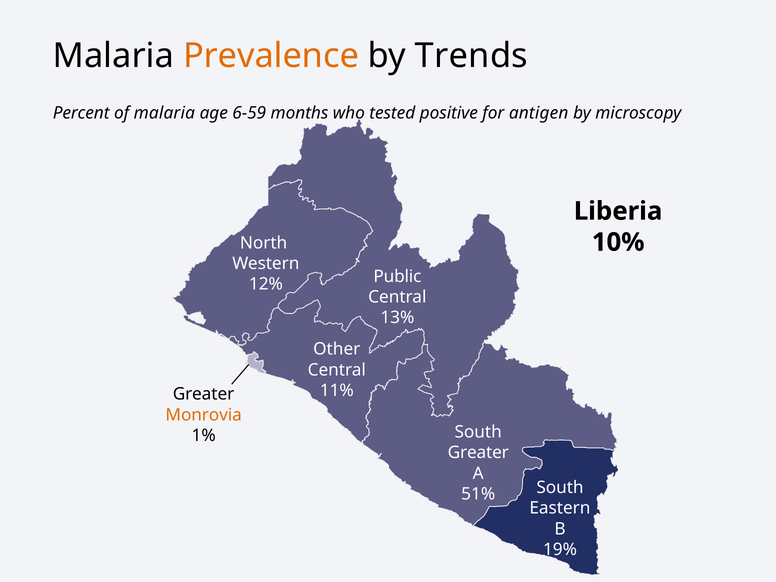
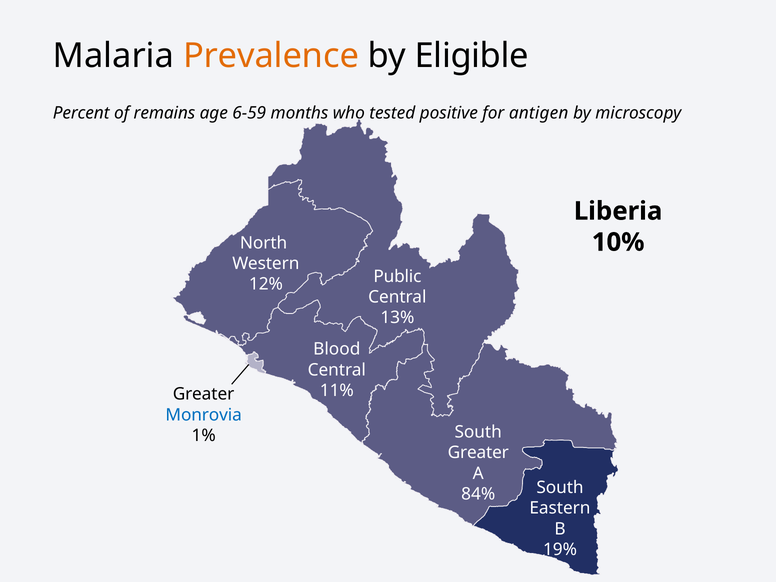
Trends: Trends -> Eligible (472, 56)
of malaria: malaria -> remains (164, 113)
Other: Other -> Blood (337, 349)
Monrovia colour: orange -> blue (204, 415)
51%: 51% -> 84% (478, 494)
